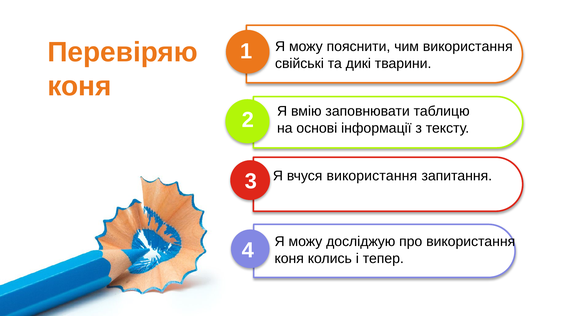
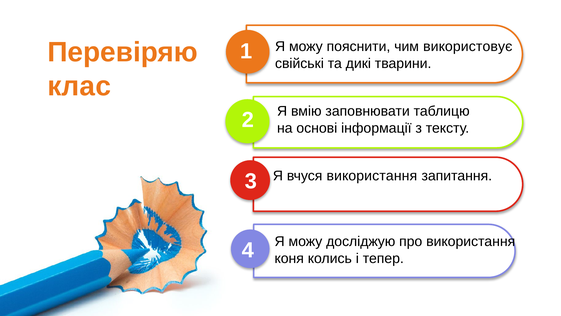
чим використання: використання -> використовує (468, 47)
коня: коня -> клас (79, 86)
